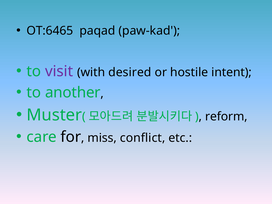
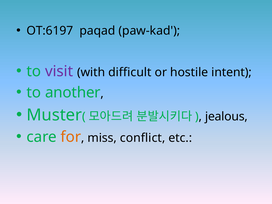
OT:6465: OT:6465 -> OT:6197 (50, 31)
desired: desired -> difficult (130, 72)
reform: reform -> jealous (226, 117)
for colour: black -> orange (71, 137)
